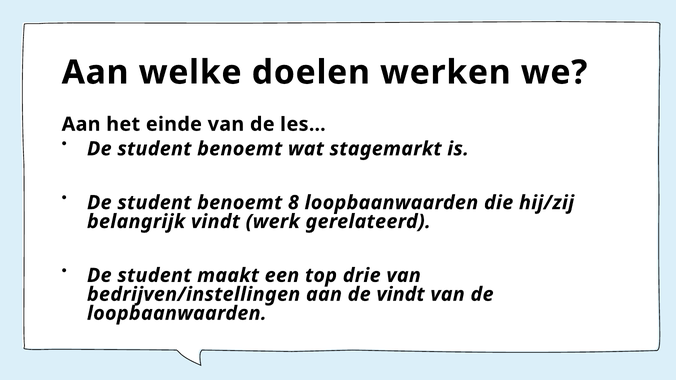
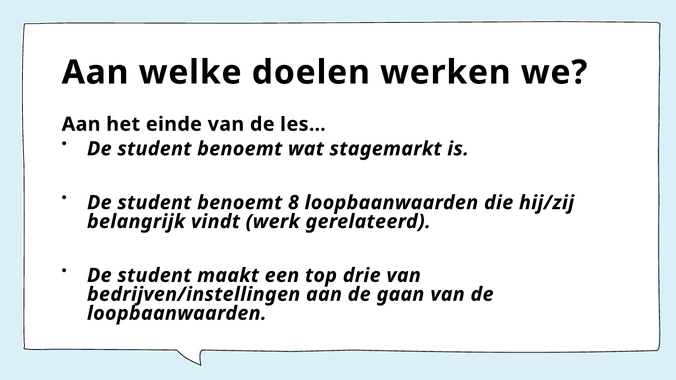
de vindt: vindt -> gaan (400, 295)
